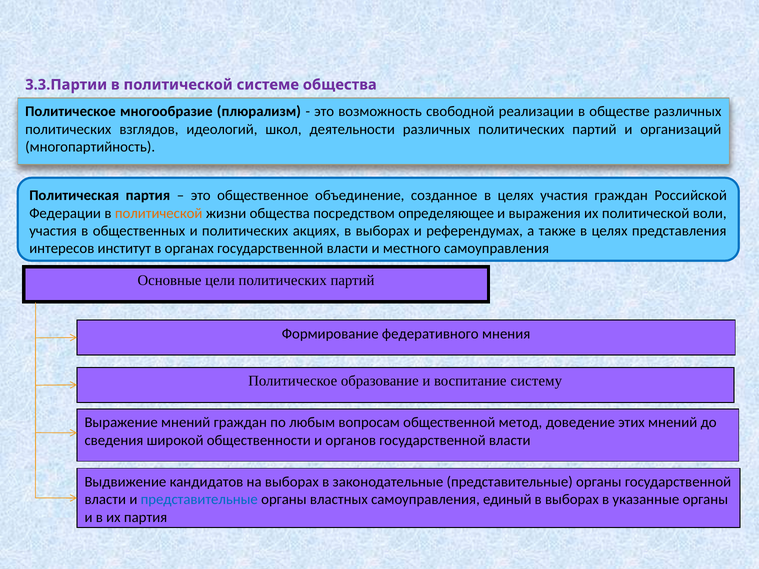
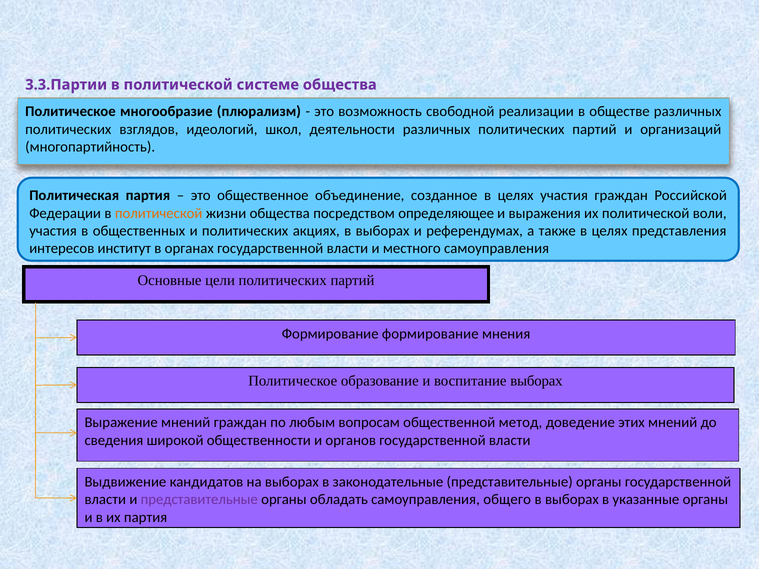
Формирование федеративного: федеративного -> формирование (430, 334)
воспитание систему: систему -> выборах (536, 381)
представительные colour: blue -> purple (199, 500)
властных: властных -> обладать (339, 500)
единый: единый -> общего (507, 500)
